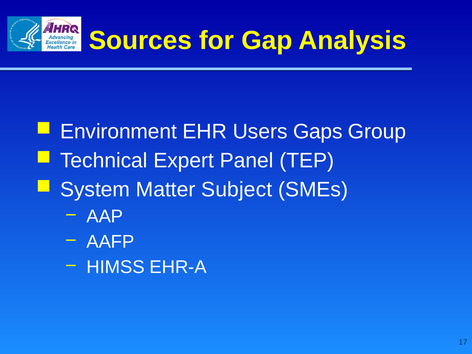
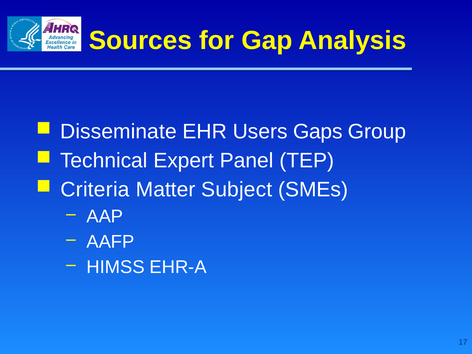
Environment: Environment -> Disseminate (118, 132)
System: System -> Criteria (95, 190)
